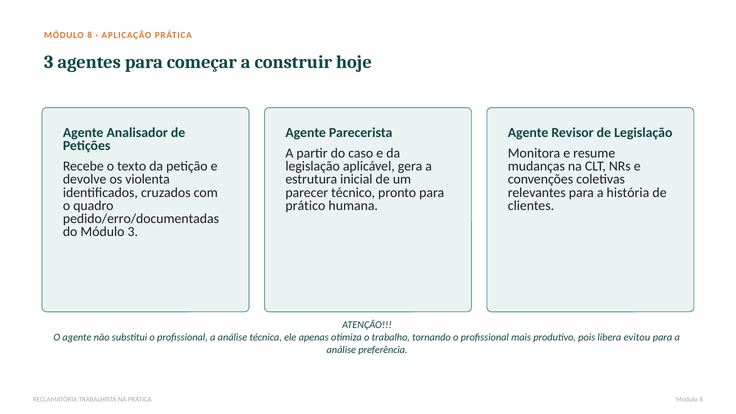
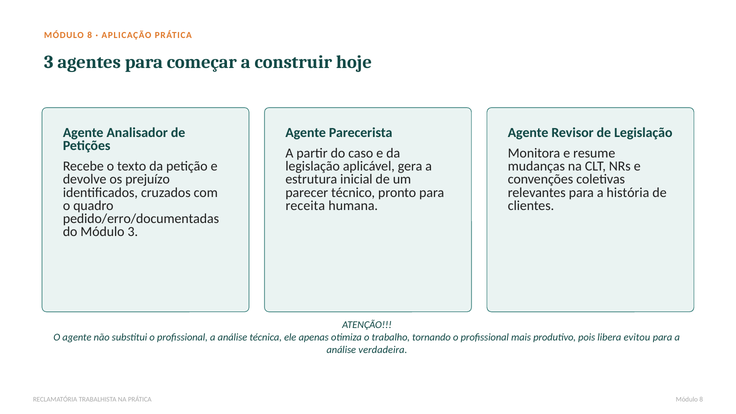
violenta: violenta -> prejuízo (148, 179)
prático: prático -> receita (305, 205)
preferência: preferência -> verdadeira (383, 350)
